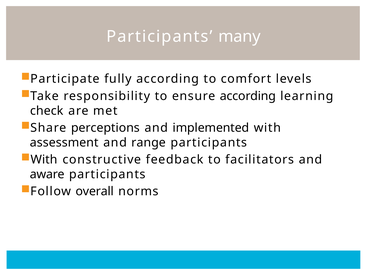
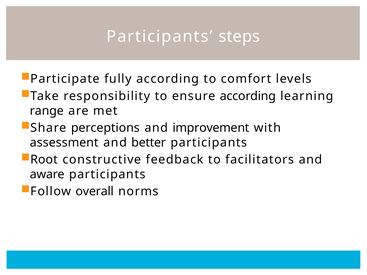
many: many -> steps (239, 37)
check: check -> range (47, 111)
implemented: implemented -> improvement (211, 128)
range: range -> better (149, 143)
With: With -> Root (44, 160)
